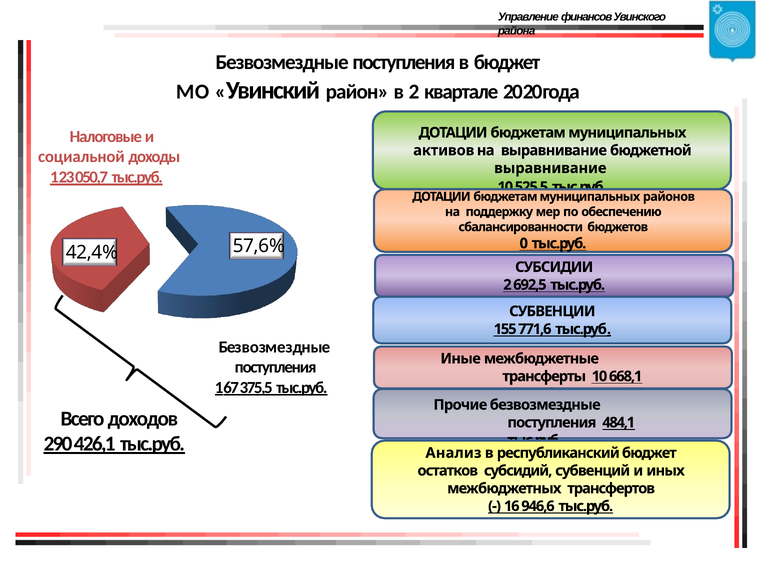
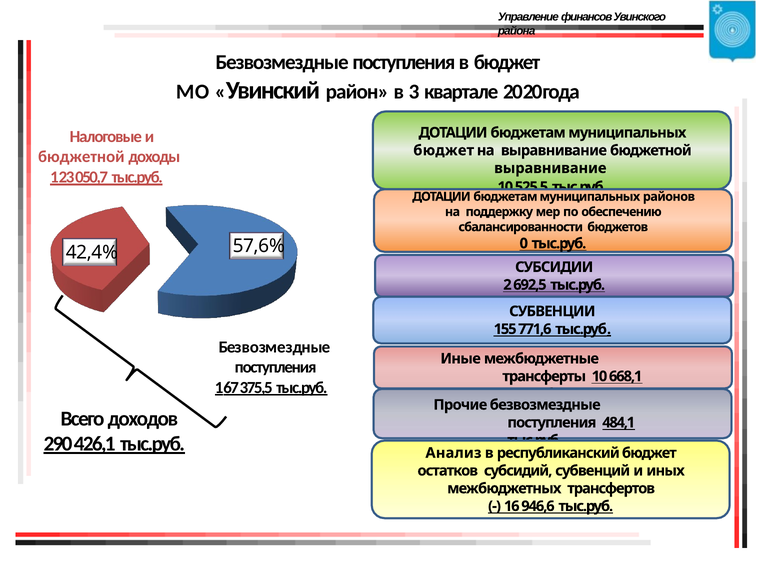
в 2: 2 -> 3 (414, 92)
активов: активов -> бюджет (444, 150)
социальной: социальной -> бюджетной (81, 157)
